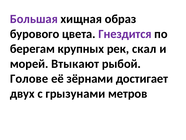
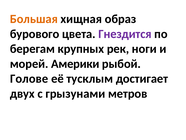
Большая colour: purple -> orange (34, 19)
скал: скал -> ноги (144, 49)
Втыкают: Втыкают -> Америки (75, 64)
зёрнами: зёрнами -> тусклым (90, 78)
